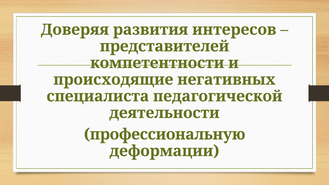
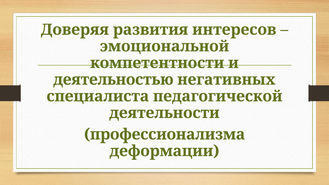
представителей: представителей -> эмоциональной (164, 46)
происходящие: происходящие -> деятельностью (113, 80)
профессиональную: профессиональную -> профессионализма (165, 134)
